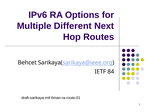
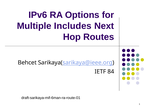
Different: Different -> Includes (73, 26)
